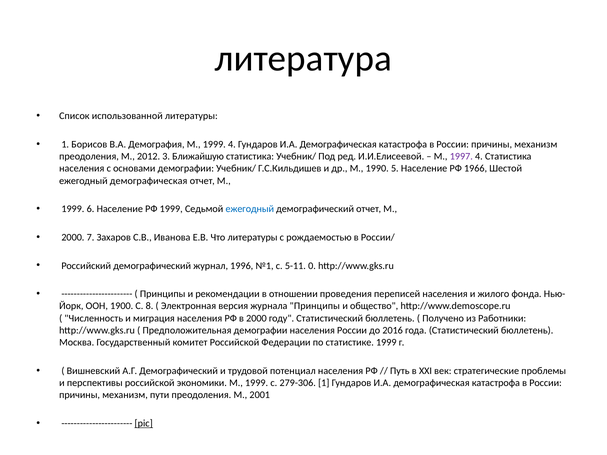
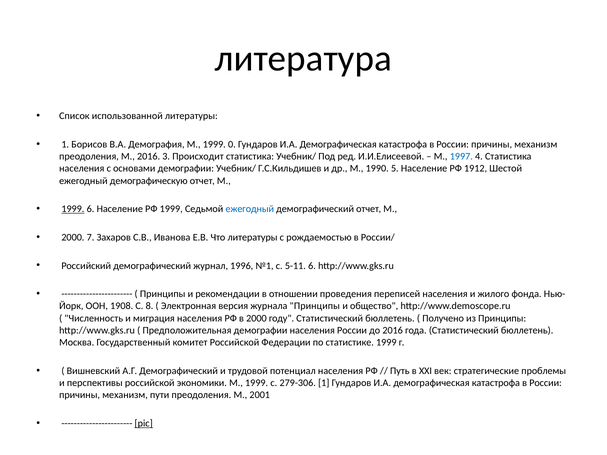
1999 4: 4 -> 0 (232, 144)
М 2012: 2012 -> 2016 (149, 157)
Ближайшую: Ближайшую -> Происходит (198, 157)
1997 colour: purple -> blue (461, 157)
1966: 1966 -> 1912 (476, 169)
ежегодный демографическая: демографическая -> демографическую (149, 181)
1999 underline: none -> present (73, 209)
5-11 0: 0 -> 6 (312, 266)
1900: 1900 -> 1908 (122, 306)
из Работники: Работники -> Принципы (502, 318)
